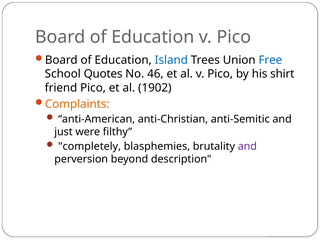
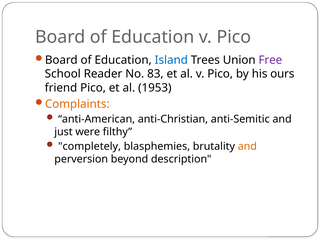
Free colour: blue -> purple (270, 60)
Quotes: Quotes -> Reader (103, 74)
46: 46 -> 83 (155, 74)
shirt: shirt -> ours (282, 74)
1902: 1902 -> 1953 (155, 88)
and colour: purple -> orange (247, 146)
